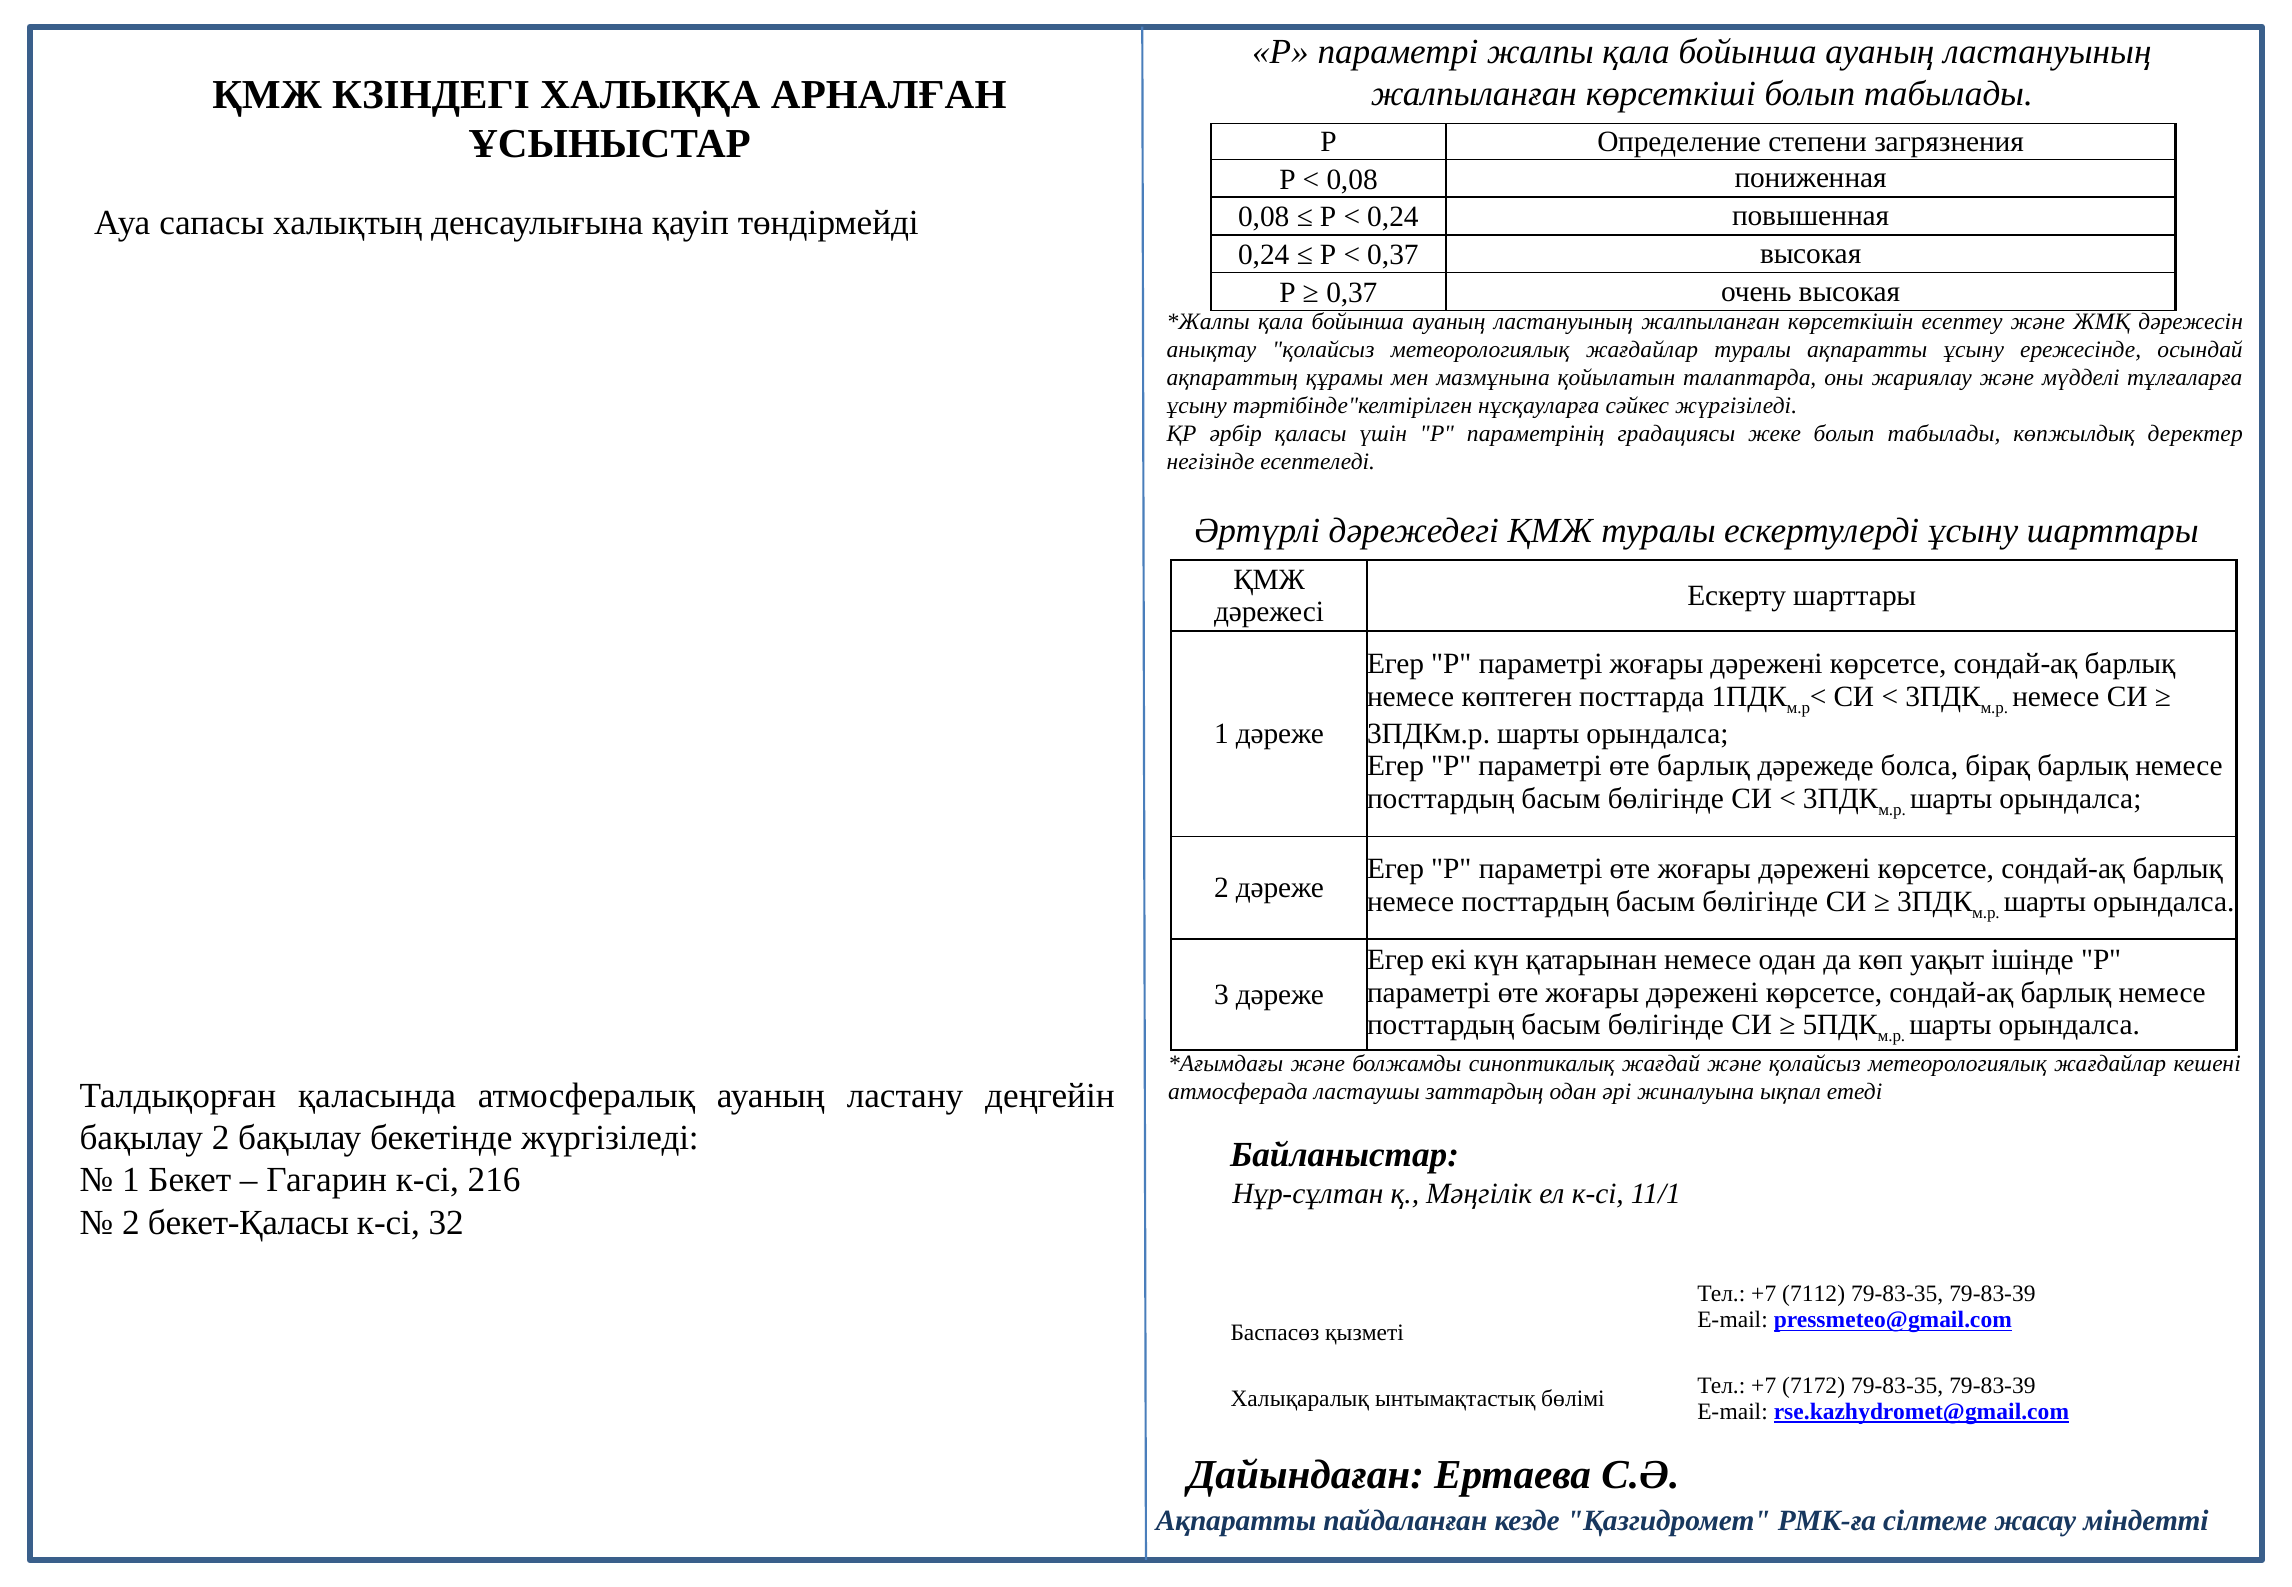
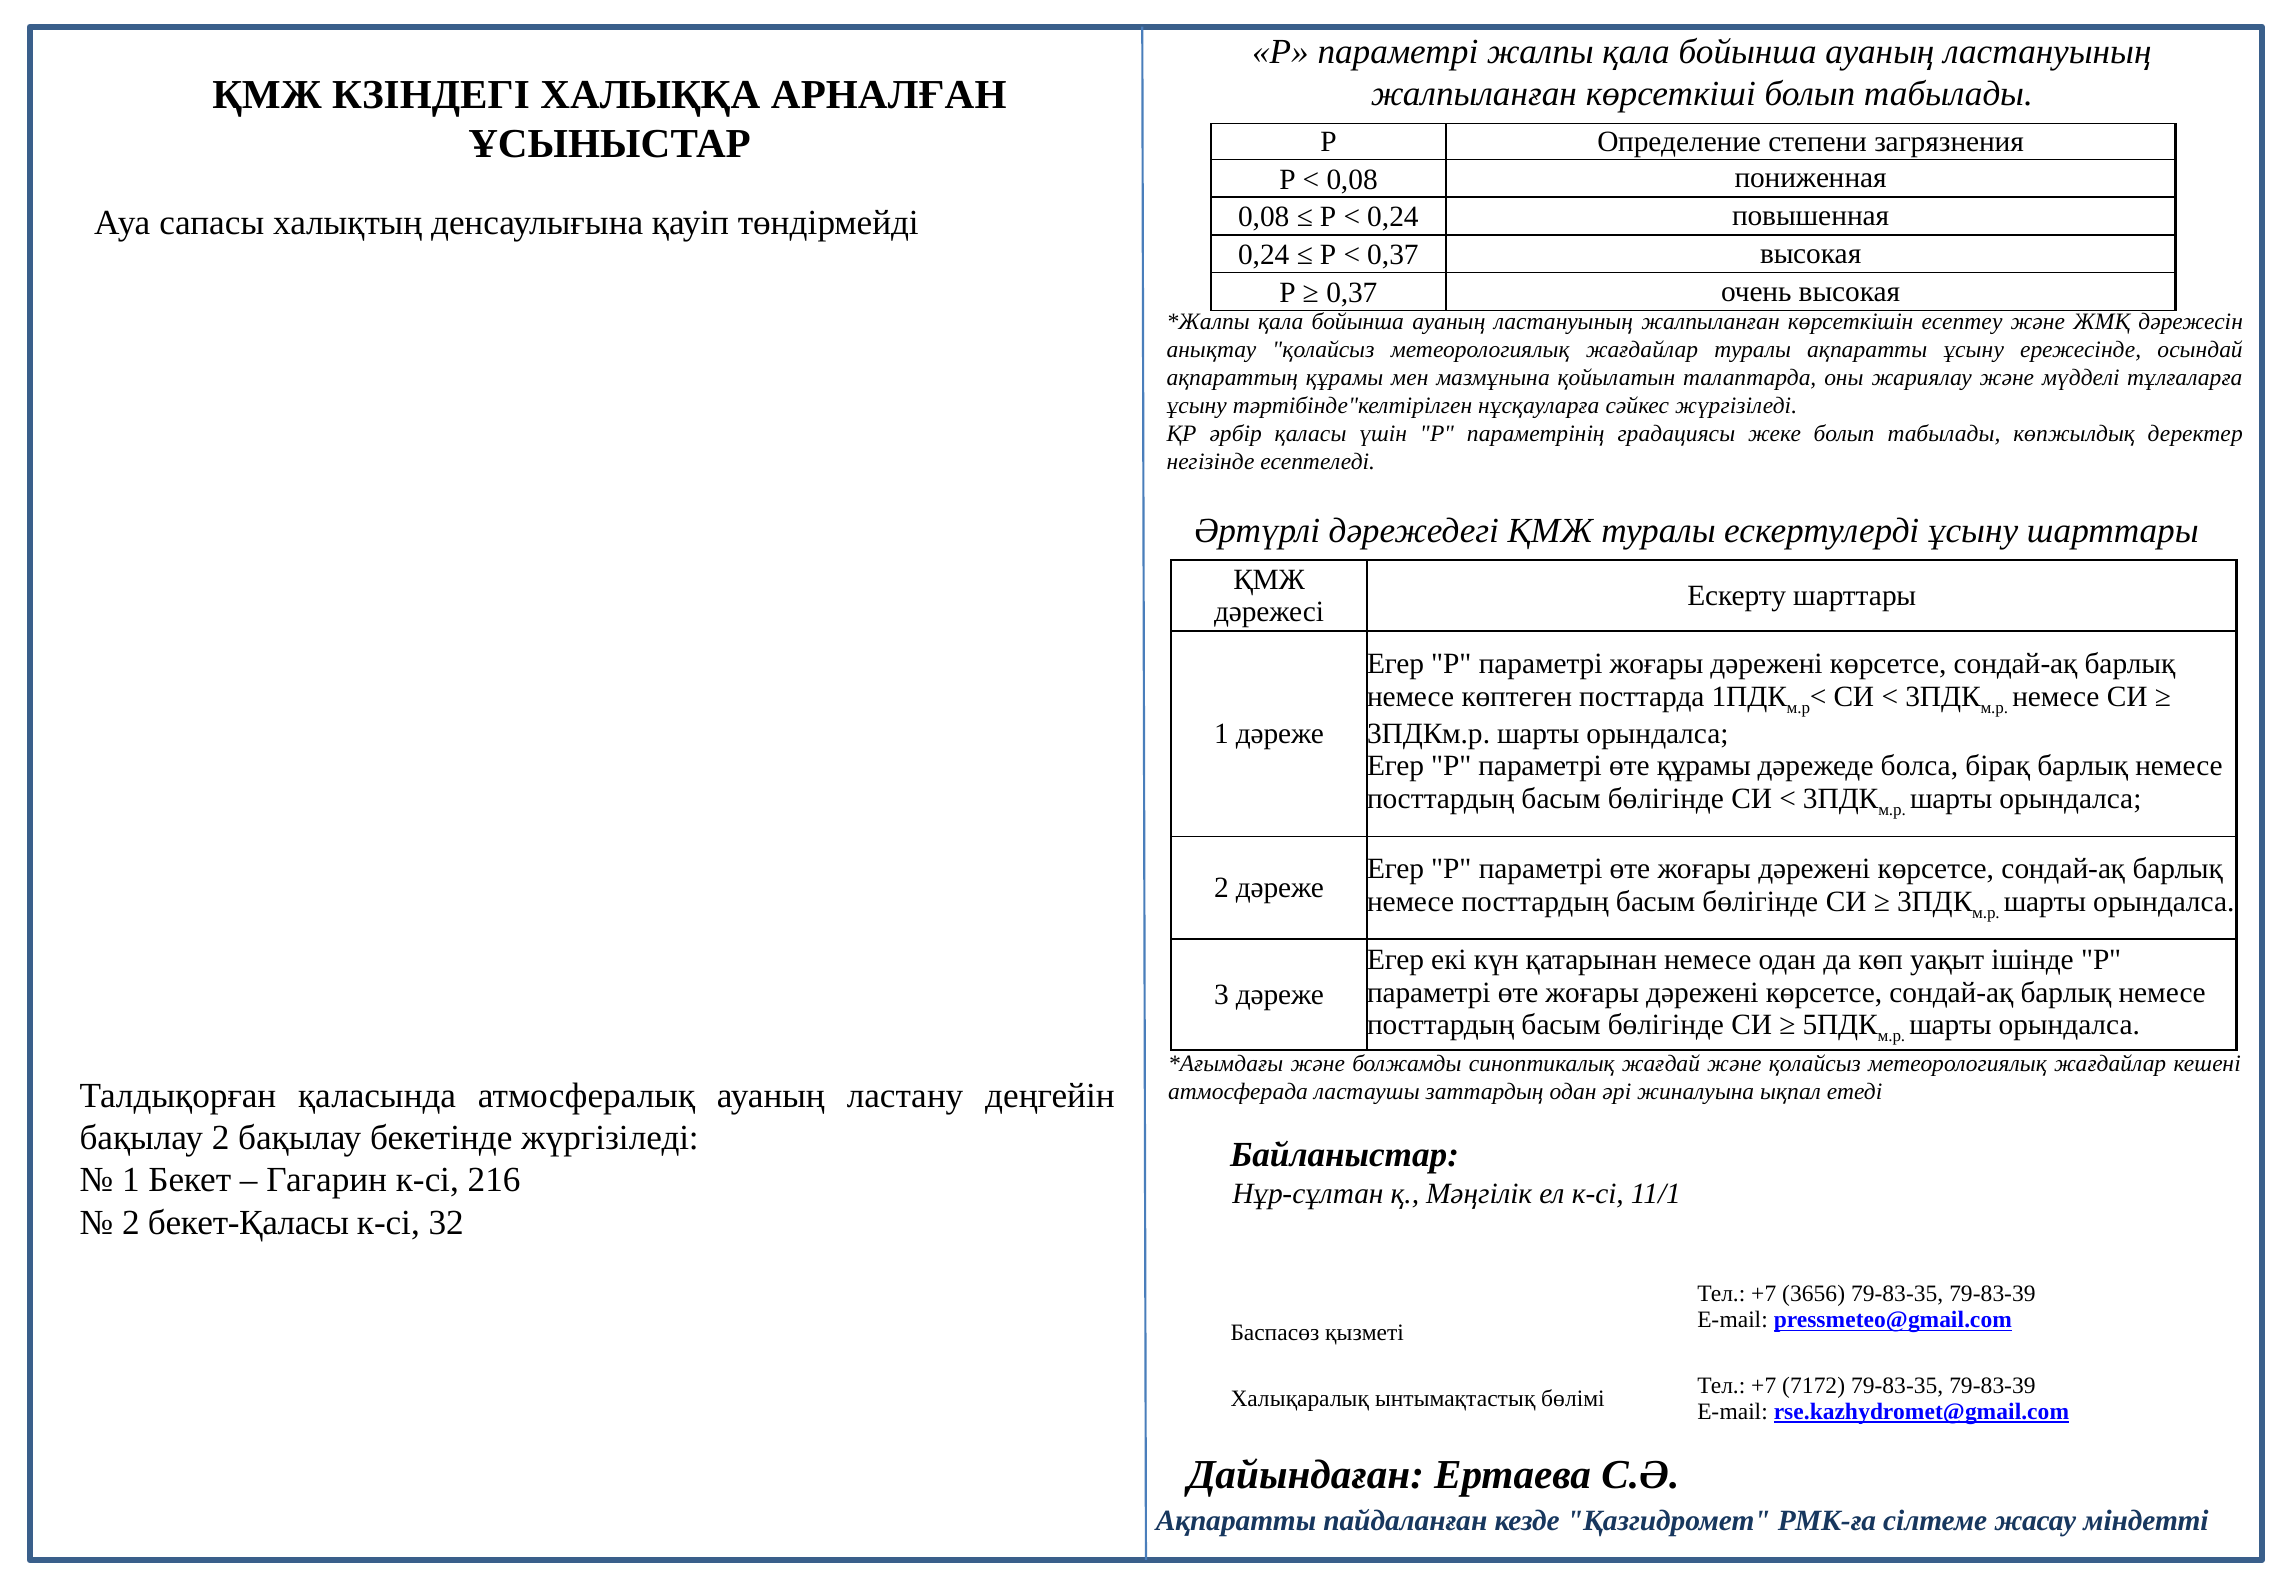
өте барлық: барлық -> құрамы (1704, 766)
7112: 7112 -> 3656 (1814, 1294)
